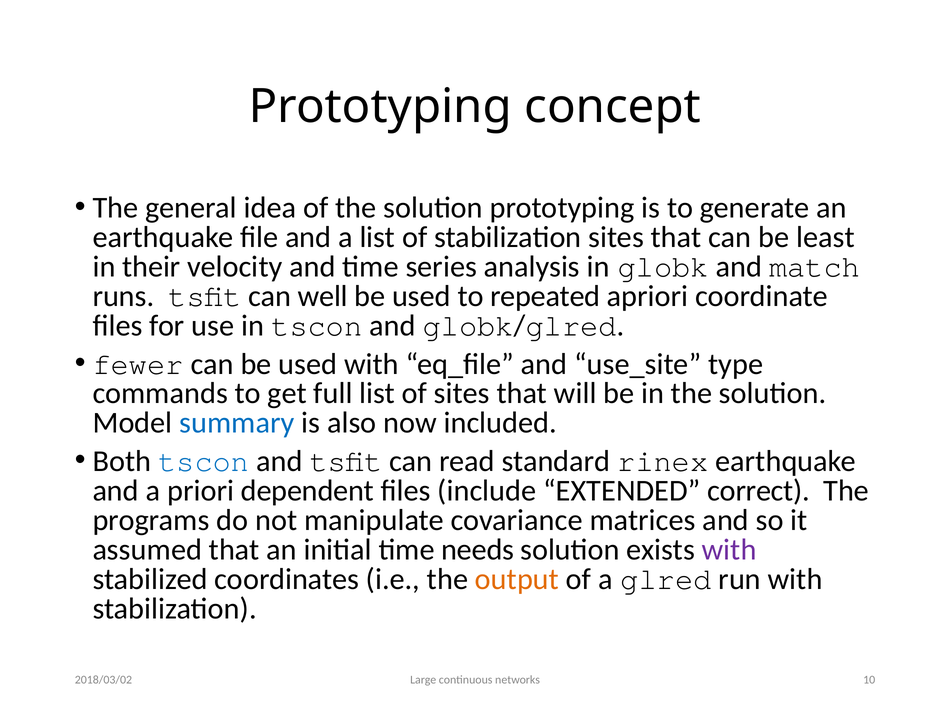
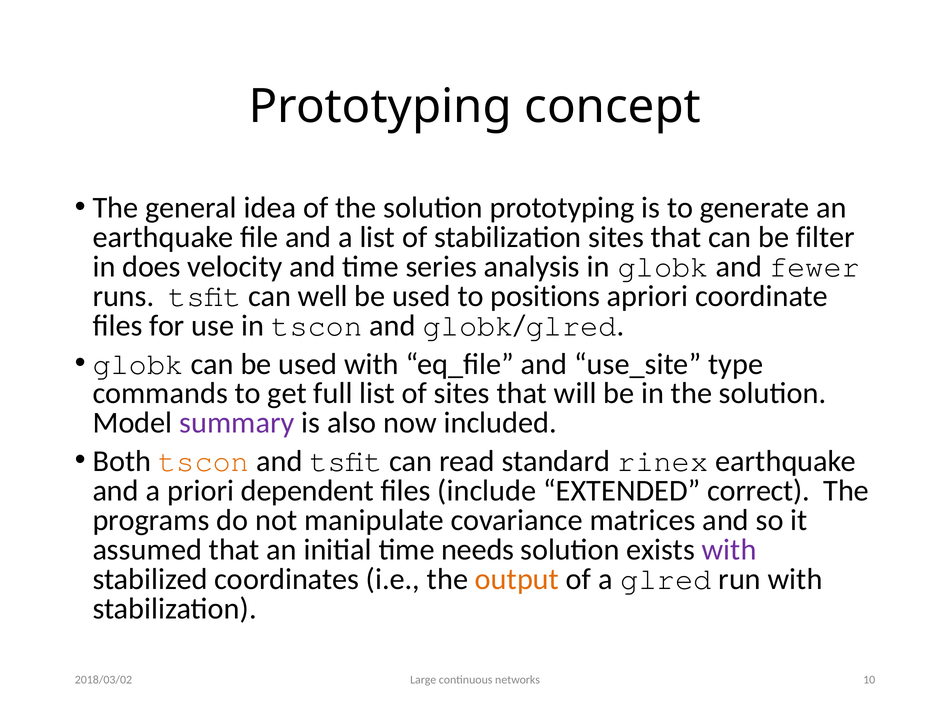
least: least -> filter (825, 237)
their: their -> does (151, 267)
match: match -> fewer (815, 267)
repeated: repeated -> positions (545, 296)
fewer: fewer -> globk (138, 364)
summary colour: blue -> purple (237, 423)
tscon colour: blue -> orange (204, 462)
